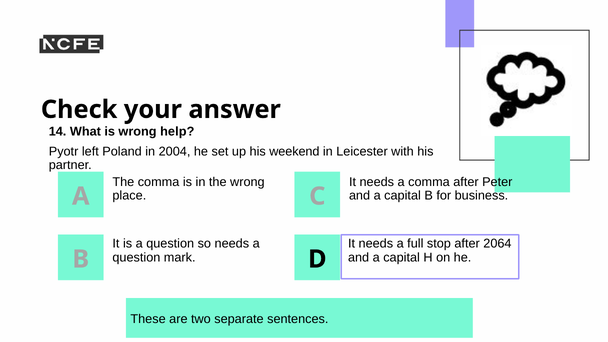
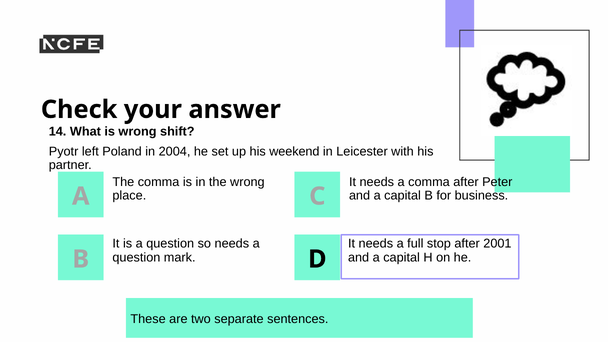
help: help -> shift (177, 132)
2064: 2064 -> 2001 (497, 244)
